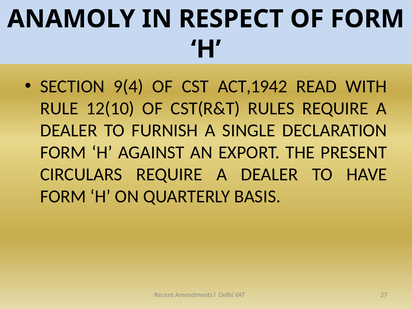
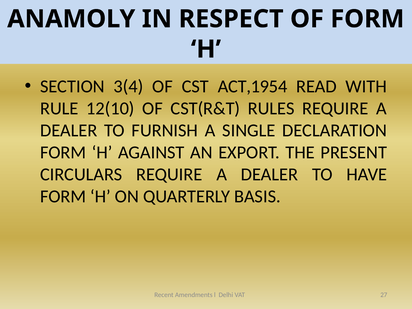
9(4: 9(4 -> 3(4 (128, 86)
ACT,1942: ACT,1942 -> ACT,1954 (253, 86)
